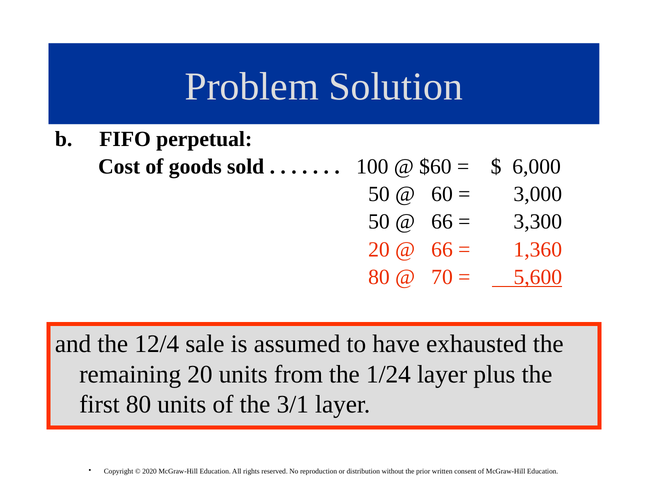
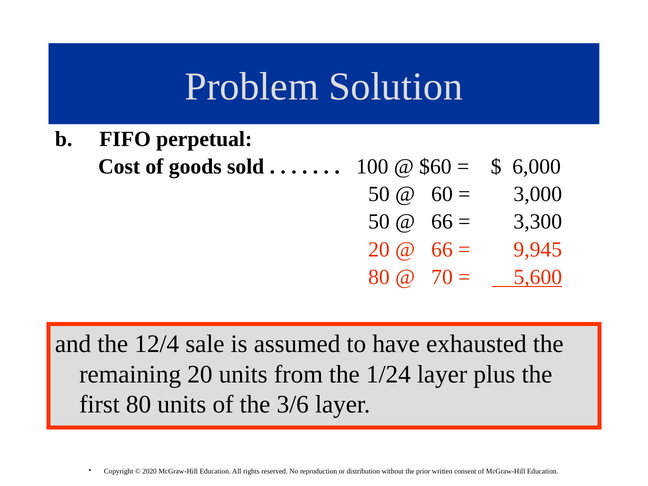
1,360: 1,360 -> 9,945 (538, 249)
3/1: 3/1 -> 3/6 (293, 405)
